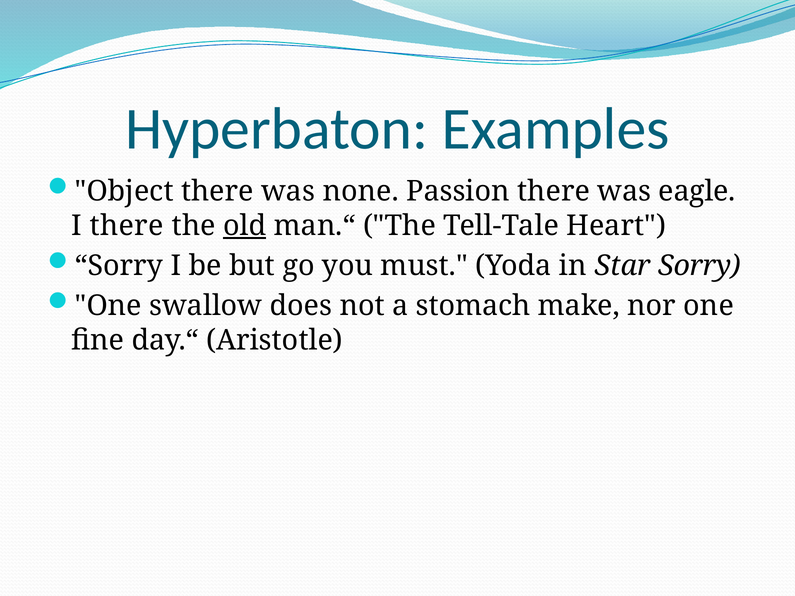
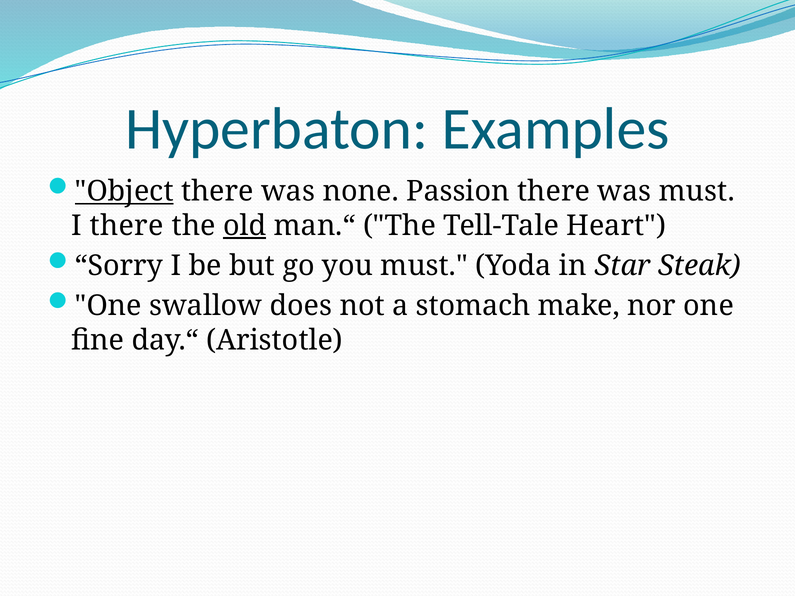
Object underline: none -> present (124, 191)
was eagle: eagle -> must (697, 191)
Star Sorry: Sorry -> Steak (699, 266)
